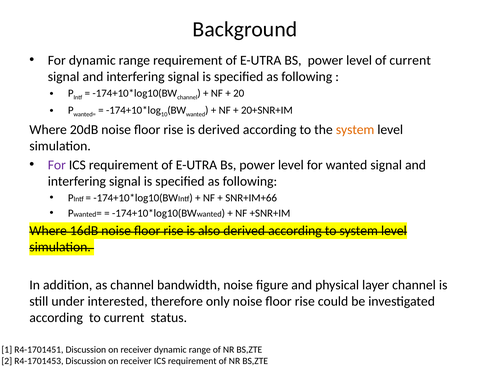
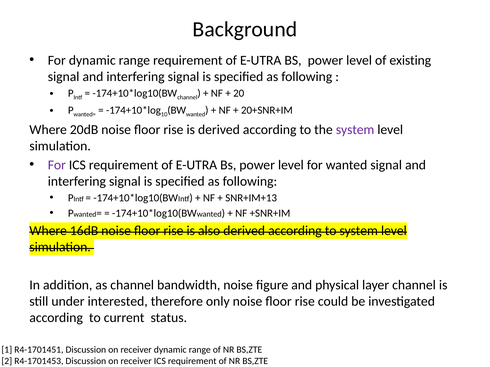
of current: current -> existing (410, 60)
system colour: orange -> purple (355, 130)
SNR+IM+66: SNR+IM+66 -> SNR+IM+13 (251, 198)
